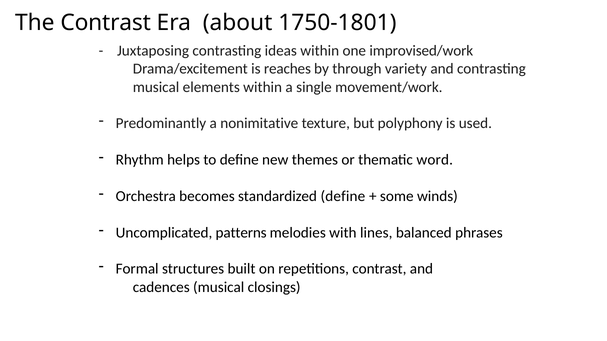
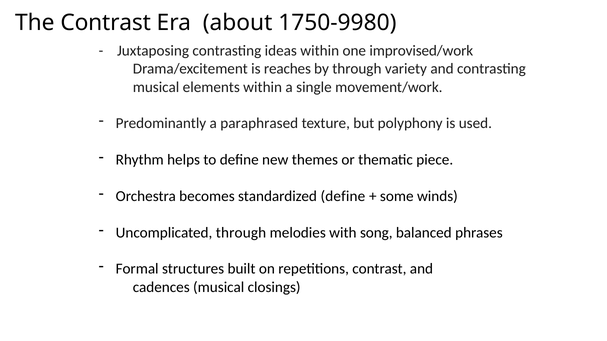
1750-1801: 1750-1801 -> 1750-9980 (337, 23)
nonimitative: nonimitative -> paraphrased (259, 124)
word: word -> piece (435, 160)
Uncomplicated patterns: patterns -> through (241, 233)
lines: lines -> song (376, 233)
